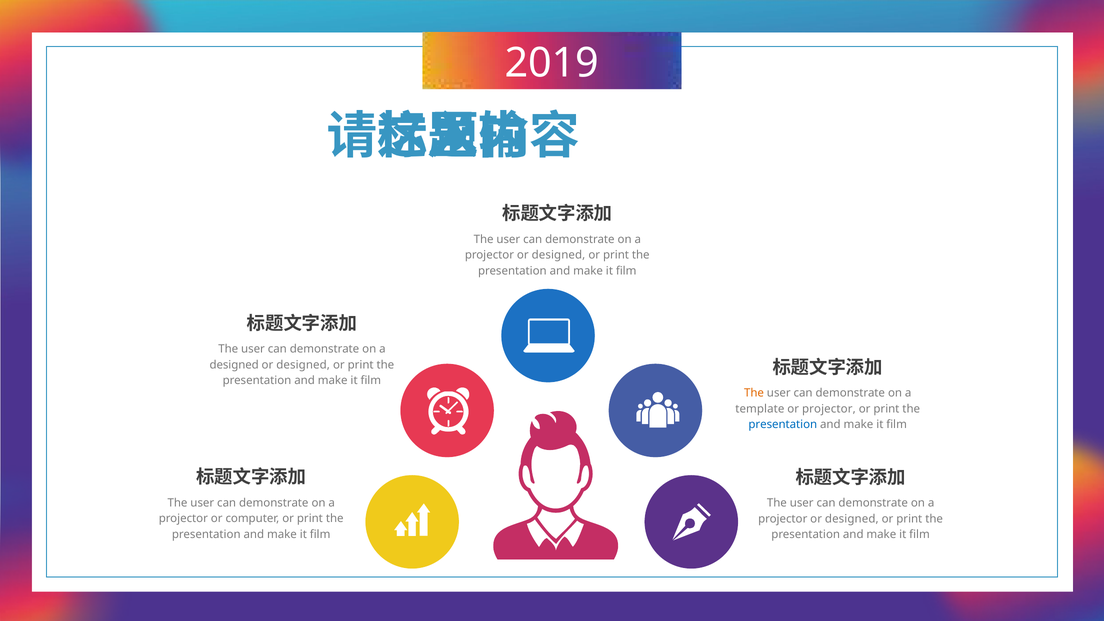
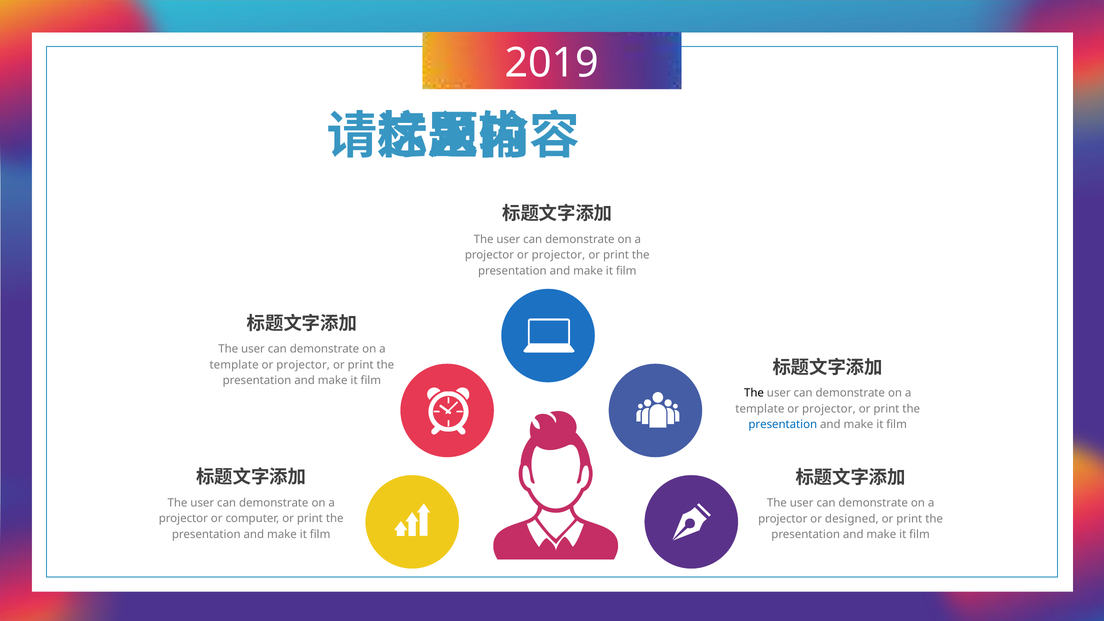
designed: designed -> projector (558, 255)
designed: designed -> template (234, 365)
designed: designed -> projector (303, 365)
The colour: orange -> black (754, 393)
